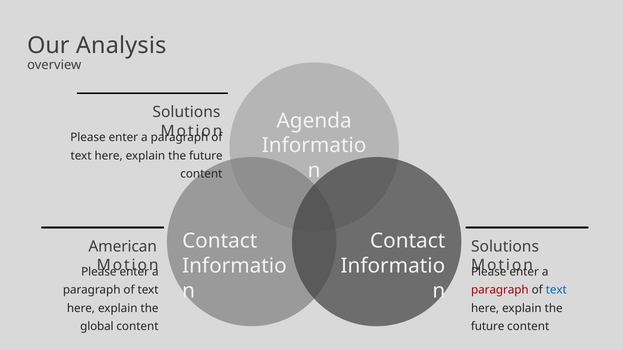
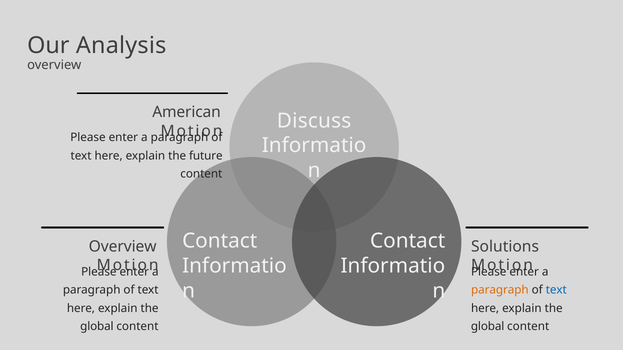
Solutions: Solutions -> American (187, 112)
Agenda: Agenda -> Discuss (314, 121)
American: American -> Overview (123, 247)
paragraph colour: red -> orange (500, 290)
future: future -> global (488, 327)
